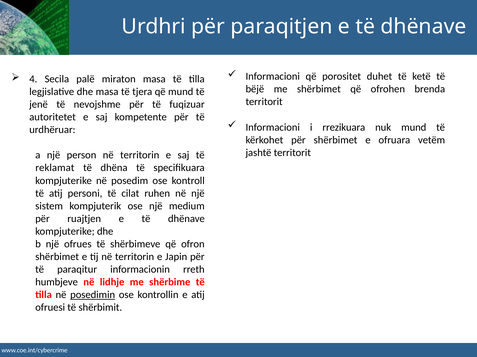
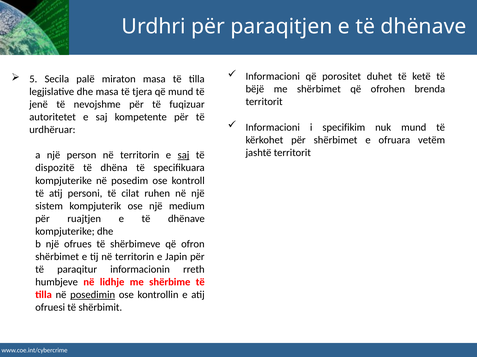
4: 4 -> 5 (33, 79)
rrezikuara: rrezikuara -> specifikim (344, 127)
saj underline: none -> present (184, 155)
reklamat: reklamat -> dispozitë (55, 168)
